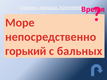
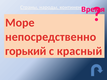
бальных: бальных -> красный (80, 51)
